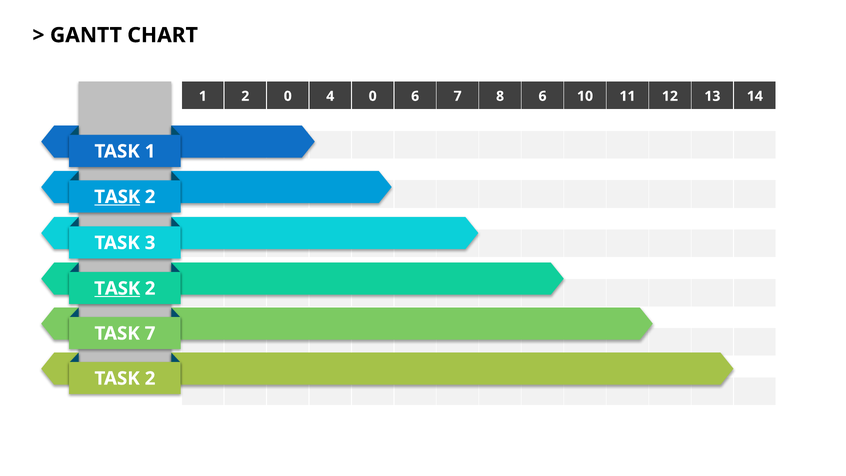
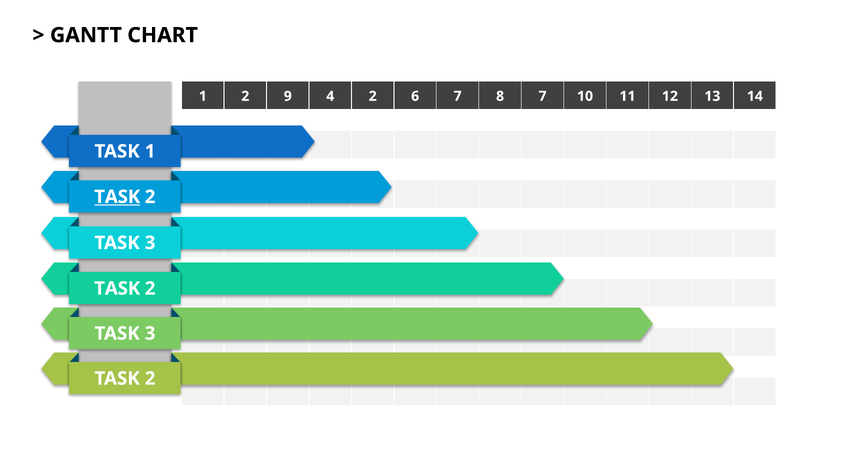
2 0: 0 -> 9 (288, 96)
4 0: 0 -> 2 (373, 96)
8 6: 6 -> 7 (543, 96)
TASK underline: present -> none (117, 288)
7: 7 -> 3 (150, 333)
